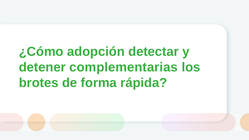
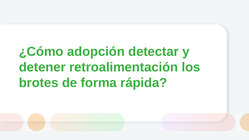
complementarias: complementarias -> retroalimentación (124, 67)
